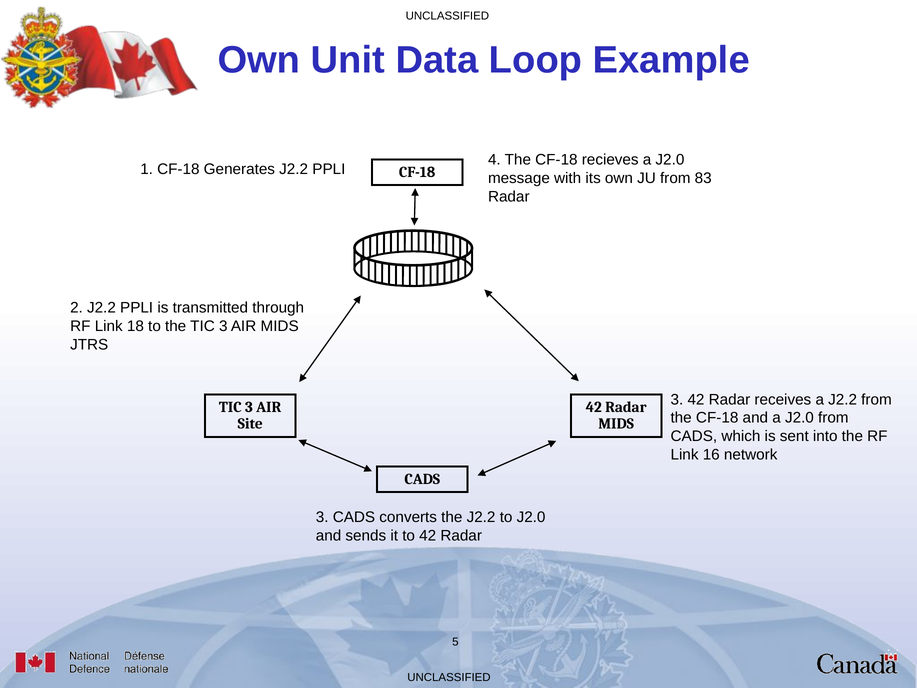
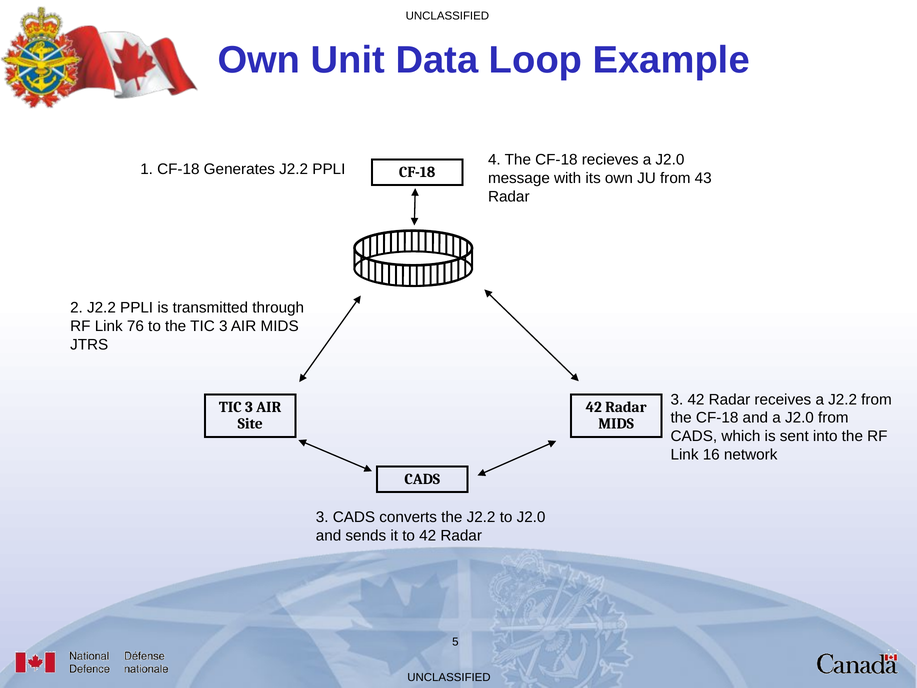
83: 83 -> 43 (703, 178)
18: 18 -> 76 (135, 326)
